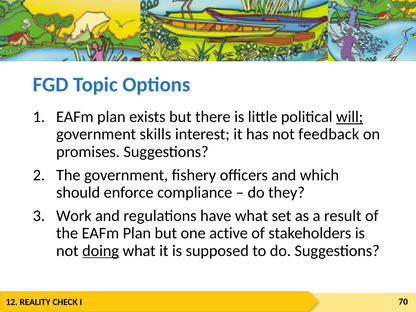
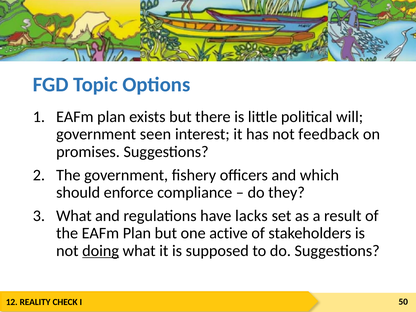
will underline: present -> none (350, 117)
skills: skills -> seen (155, 134)
Work: Work -> What (74, 216)
have what: what -> lacks (251, 216)
70: 70 -> 50 (403, 302)
